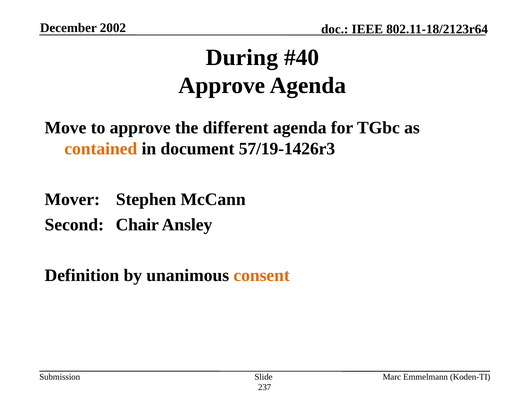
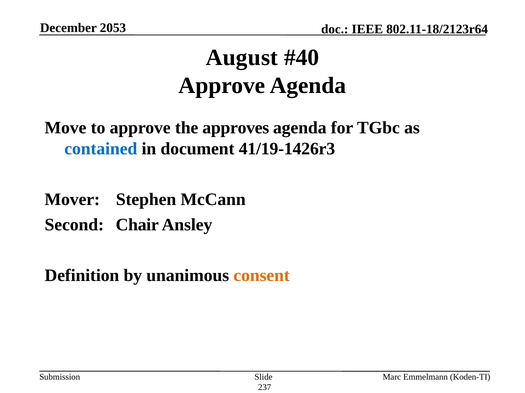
2002: 2002 -> 2053 (113, 28)
During: During -> August (242, 58)
different: different -> approves (236, 128)
contained colour: orange -> blue (101, 149)
57/19-1426r3: 57/19-1426r3 -> 41/19-1426r3 (287, 149)
